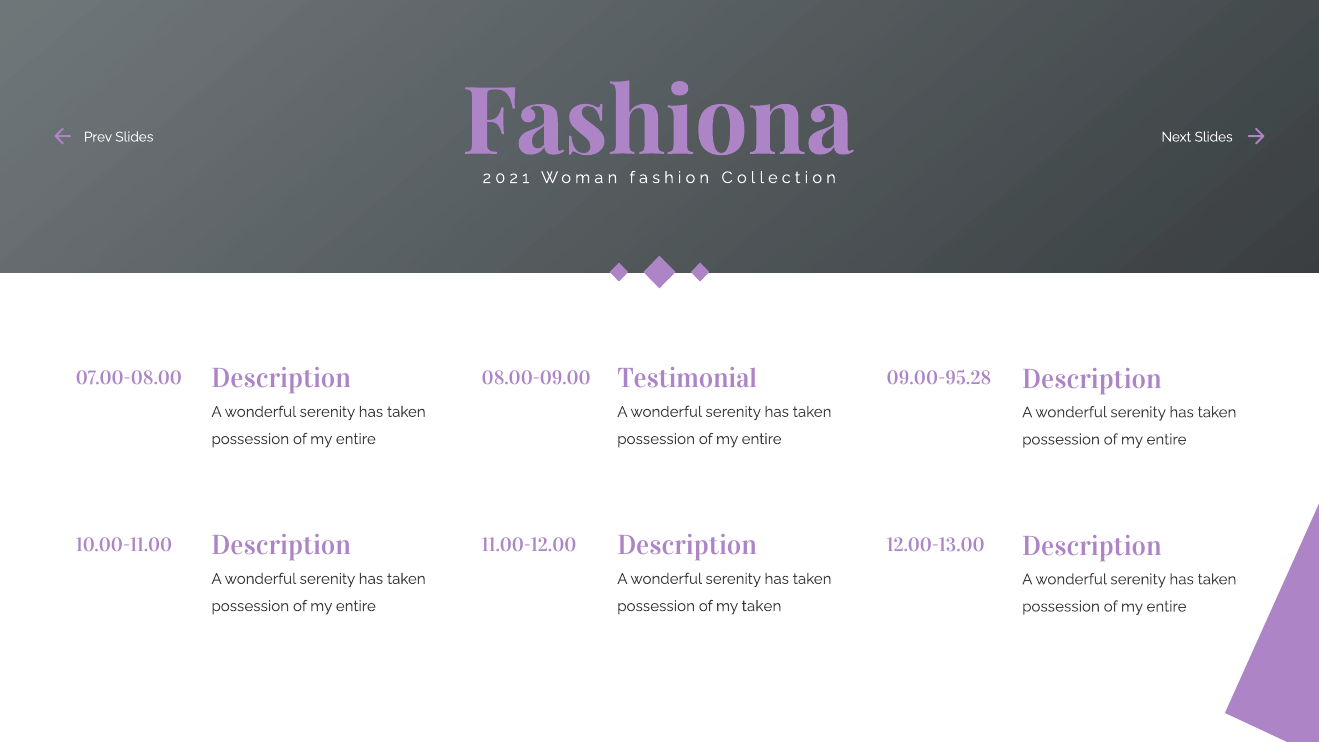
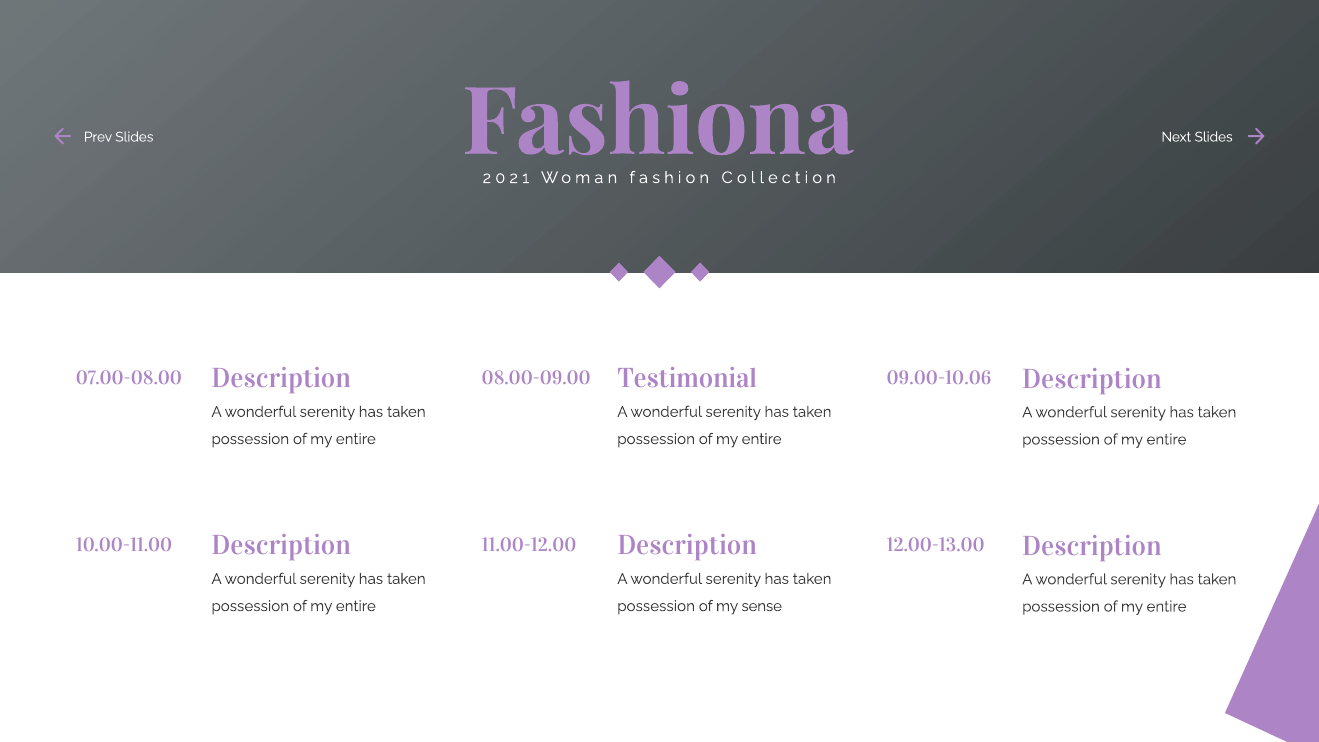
09.00-95.28: 09.00-95.28 -> 09.00-10.06 (939, 379)
my taken: taken -> sense (762, 606)
